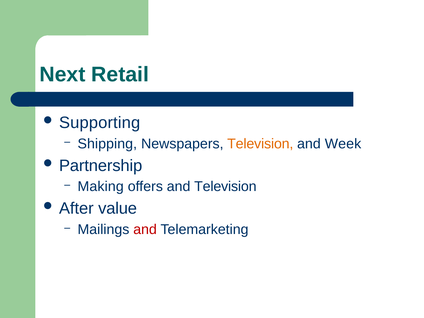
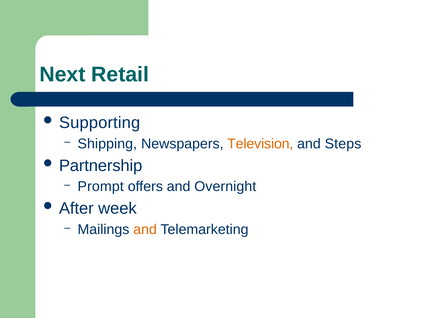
Week: Week -> Steps (343, 144)
Making: Making -> Prompt (101, 187)
and Television: Television -> Overnight (225, 187)
value: value -> week (117, 208)
and colour: red -> orange (145, 230)
